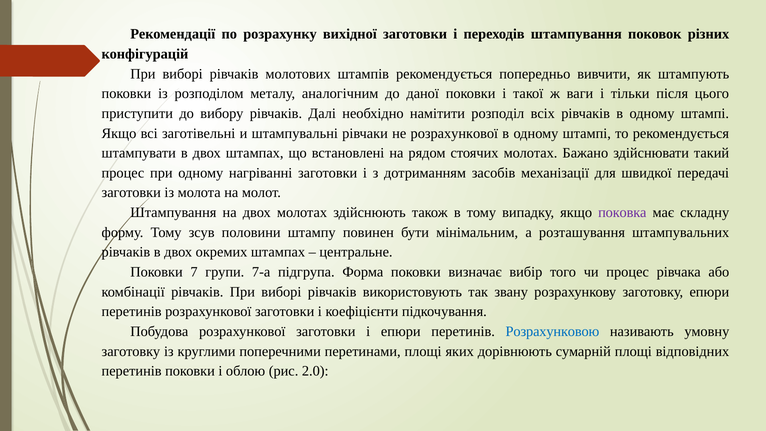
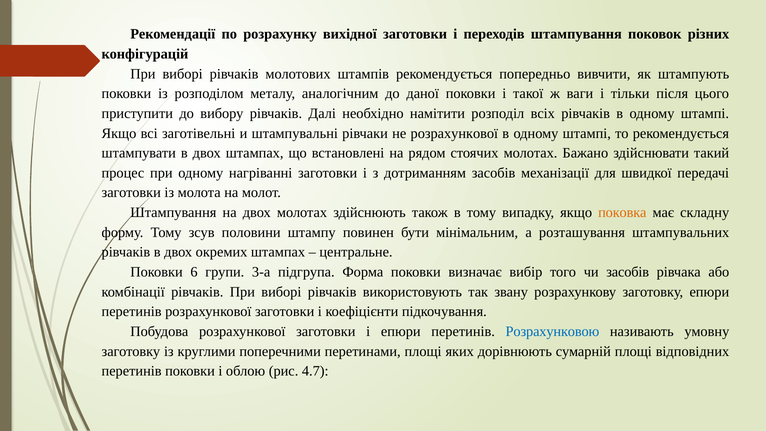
поковка colour: purple -> orange (622, 212)
7: 7 -> 6 (194, 272)
7-а: 7-а -> 3-а (261, 272)
чи процес: процес -> засобів (628, 272)
2.0: 2.0 -> 4.7 (315, 371)
